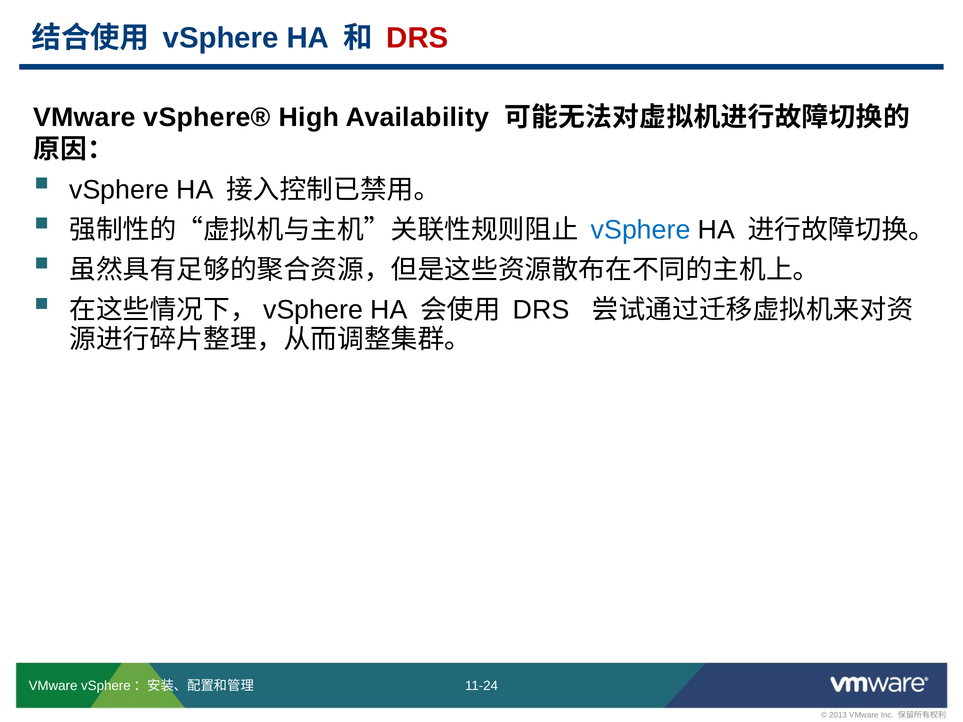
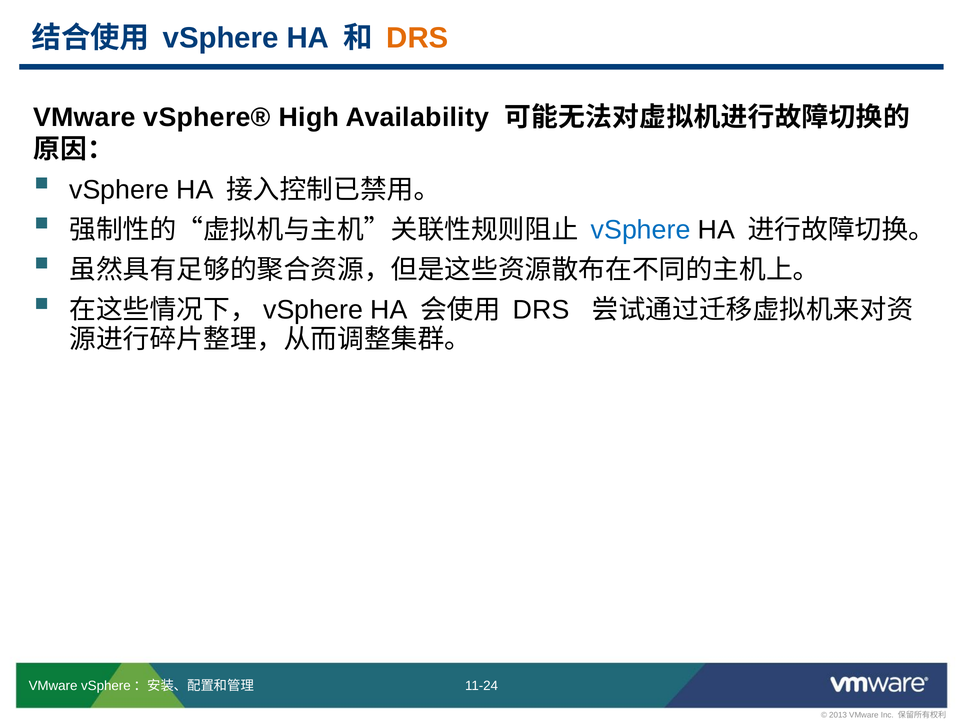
DRS colour: red -> orange (417, 38)
